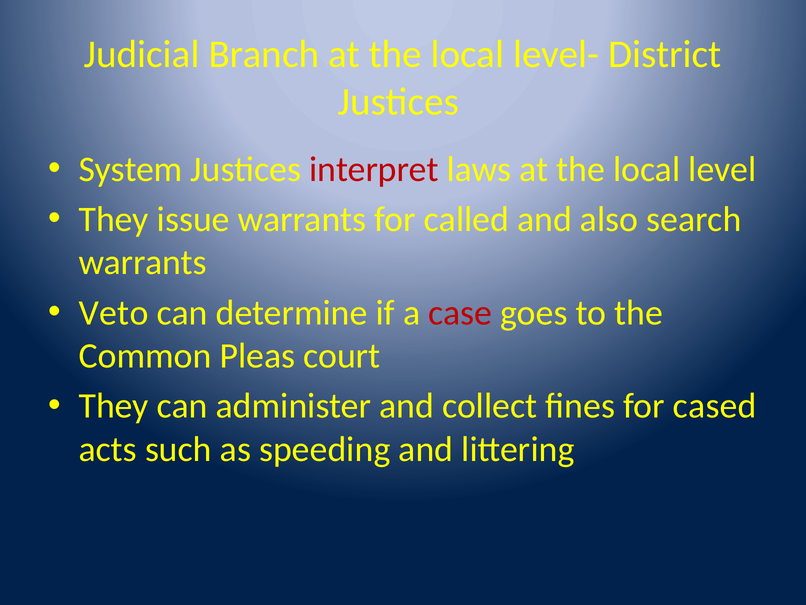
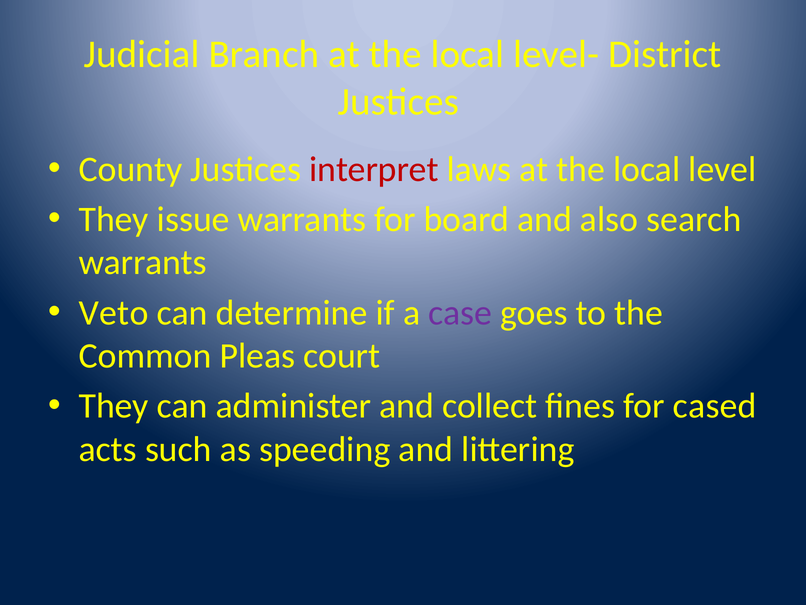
System: System -> County (130, 169)
called: called -> board (466, 219)
case colour: red -> purple (460, 313)
